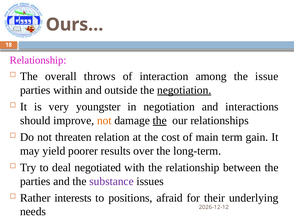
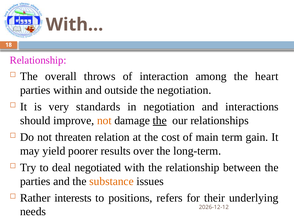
Ours…: Ours… -> With… (74, 25)
issue: issue -> heart (267, 76)
negotiation underline: present -> none (184, 90)
youngster: youngster -> standards (98, 106)
substance colour: purple -> orange (112, 181)
afraid: afraid -> refers (170, 197)
